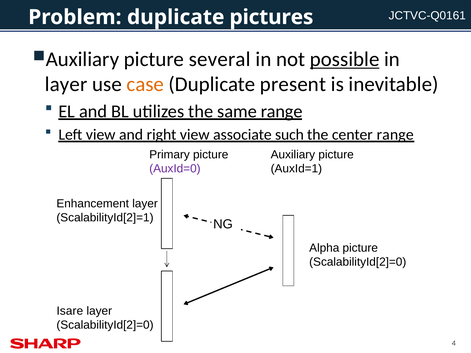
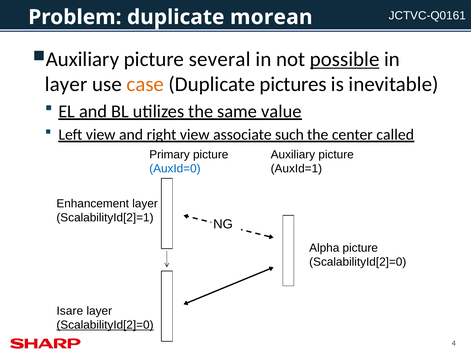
pictures: pictures -> morean (271, 17)
present: present -> pictures (293, 84)
same range: range -> value (281, 111)
center range: range -> called (395, 135)
AuxId=0 colour: purple -> blue (175, 169)
ScalabilityId[2]=0 underline: none -> present (105, 325)
